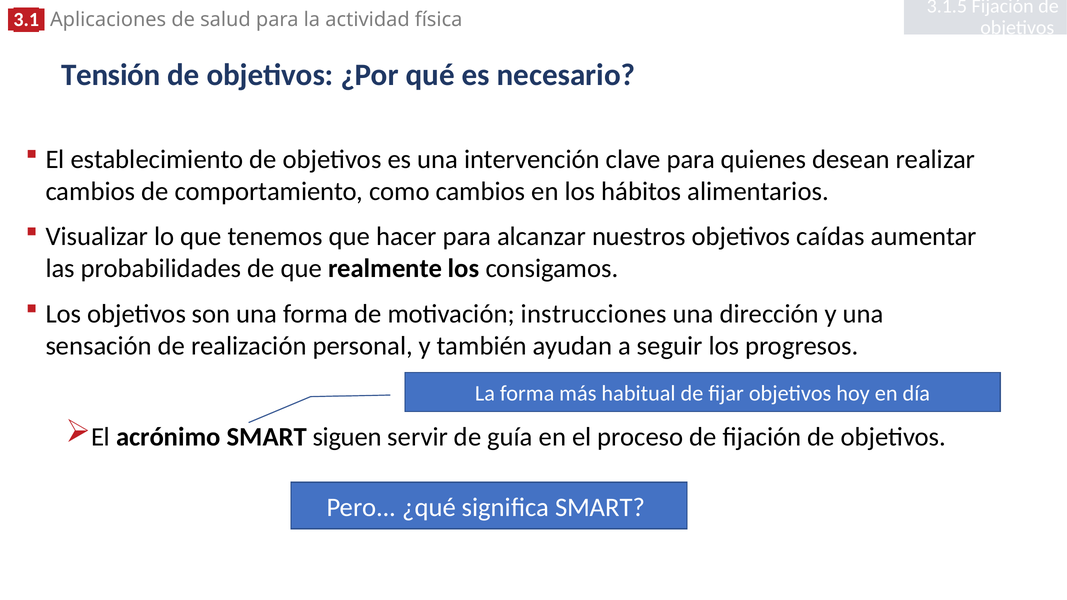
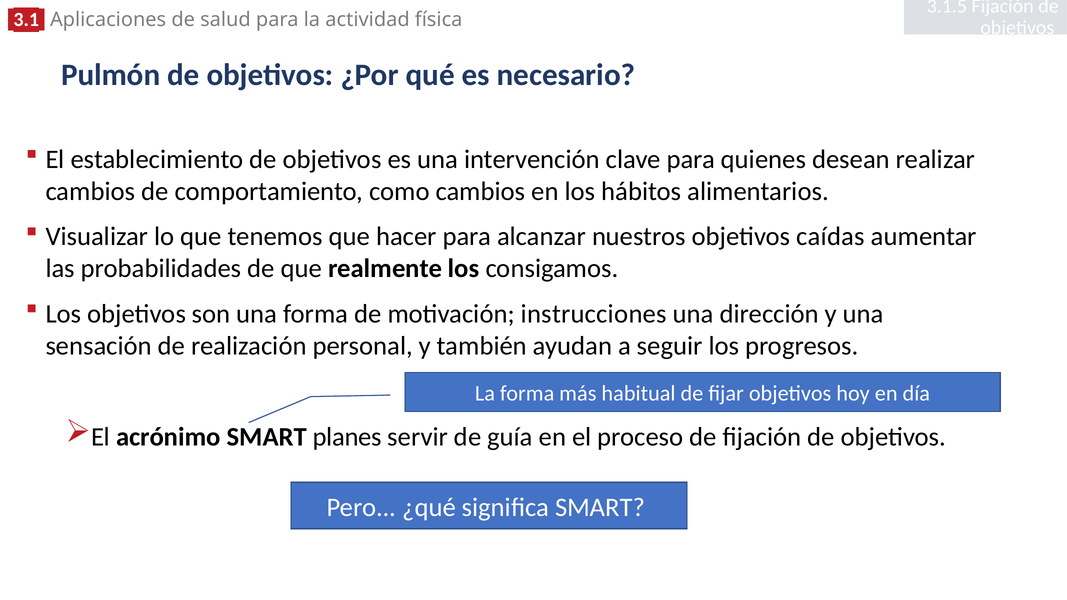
Tensión: Tensión -> Pulmón (111, 75)
siguen: siguen -> planes (347, 437)
